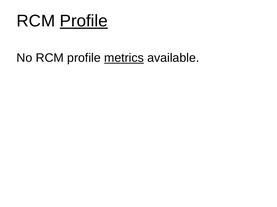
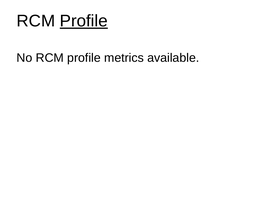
metrics underline: present -> none (124, 58)
